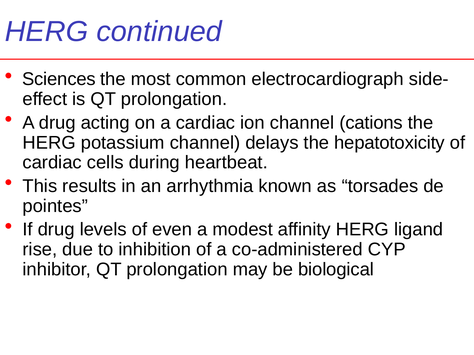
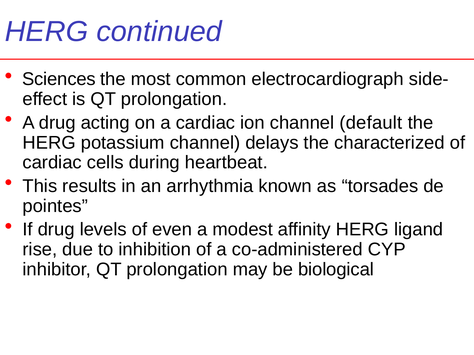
cations: cations -> default (371, 123)
hepatotoxicity: hepatotoxicity -> characterized (389, 143)
